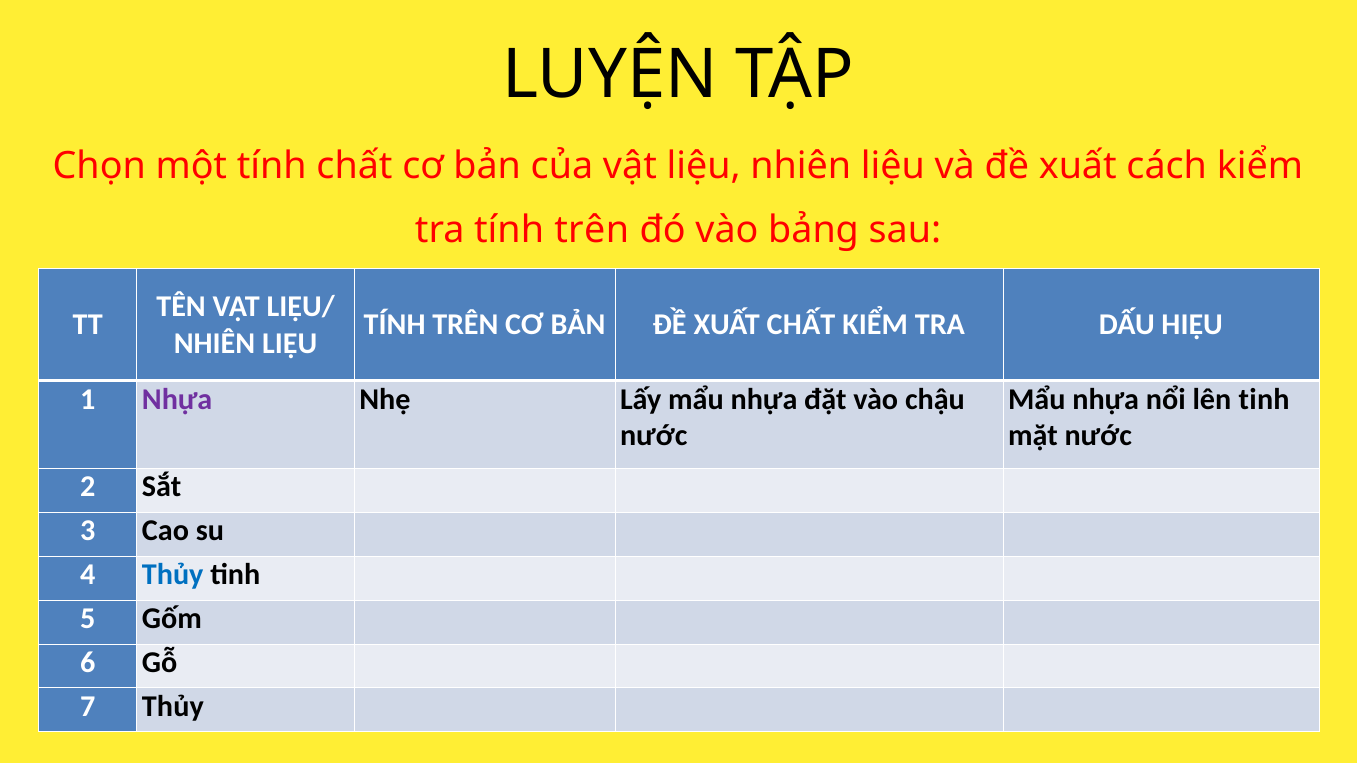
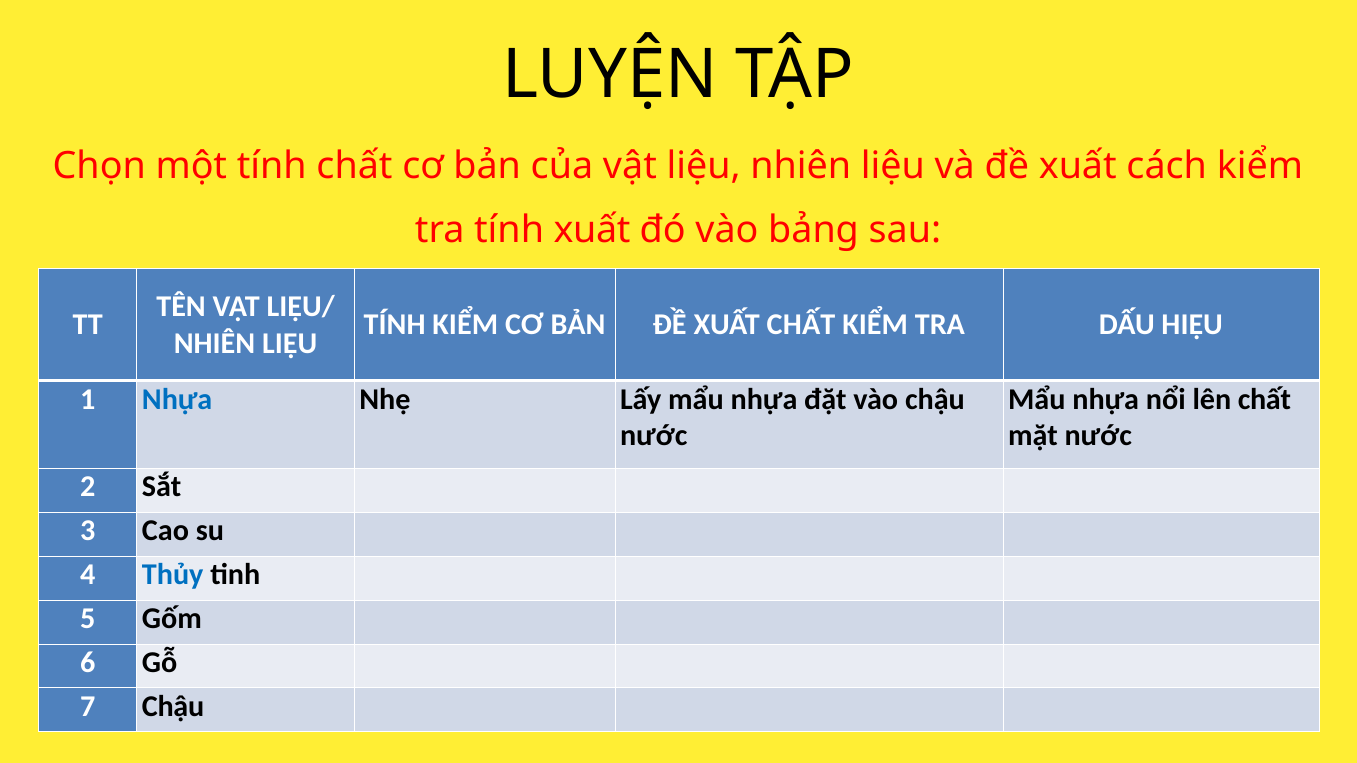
tra tính trên: trên -> xuất (592, 231)
TRÊN: TRÊN -> KIỂM (465, 325)
Nhựa colour: purple -> blue (177, 399)
lên tinh: tinh -> chất (1264, 399)
7 Thủy: Thủy -> Chậu (173, 707)
